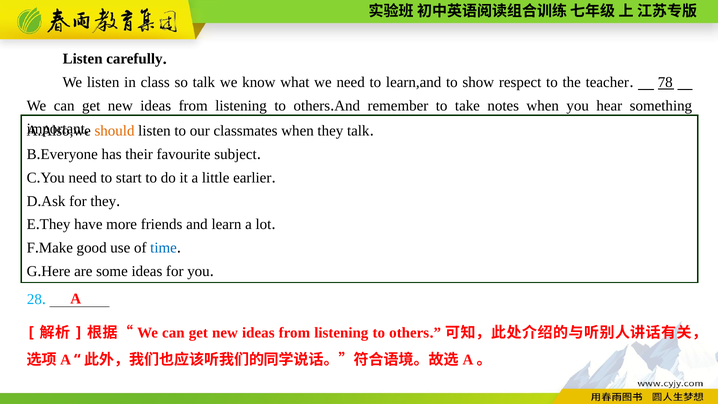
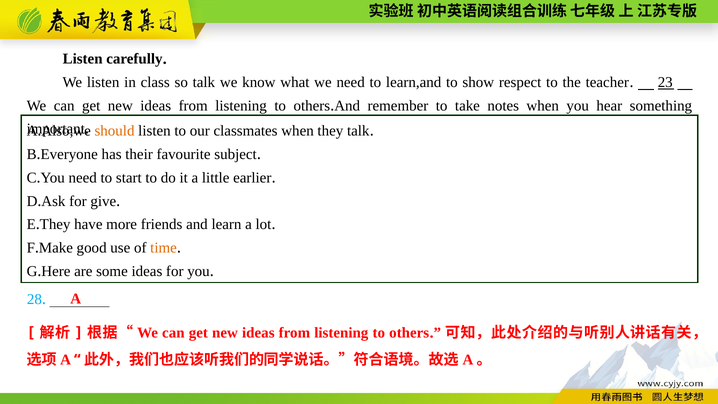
78: 78 -> 23 (665, 82)
for they: they -> give (103, 201)
time colour: blue -> orange (164, 248)
